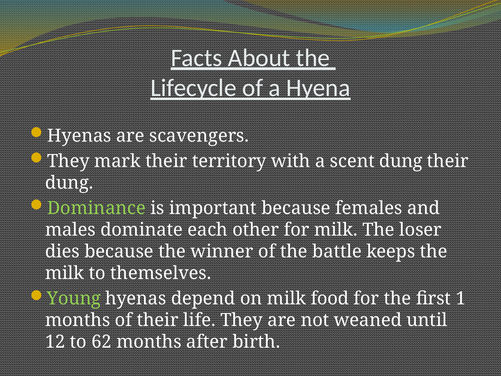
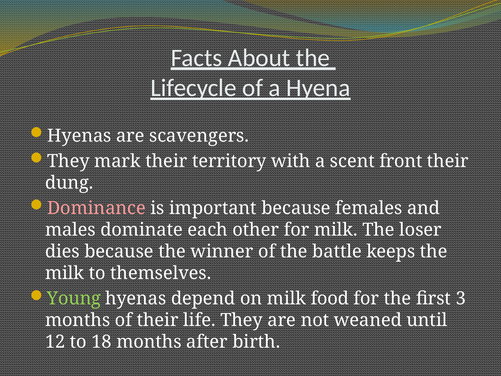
scent dung: dung -> front (401, 161)
Dominance colour: light green -> pink (96, 208)
1: 1 -> 3 (461, 298)
62: 62 -> 18 (102, 342)
